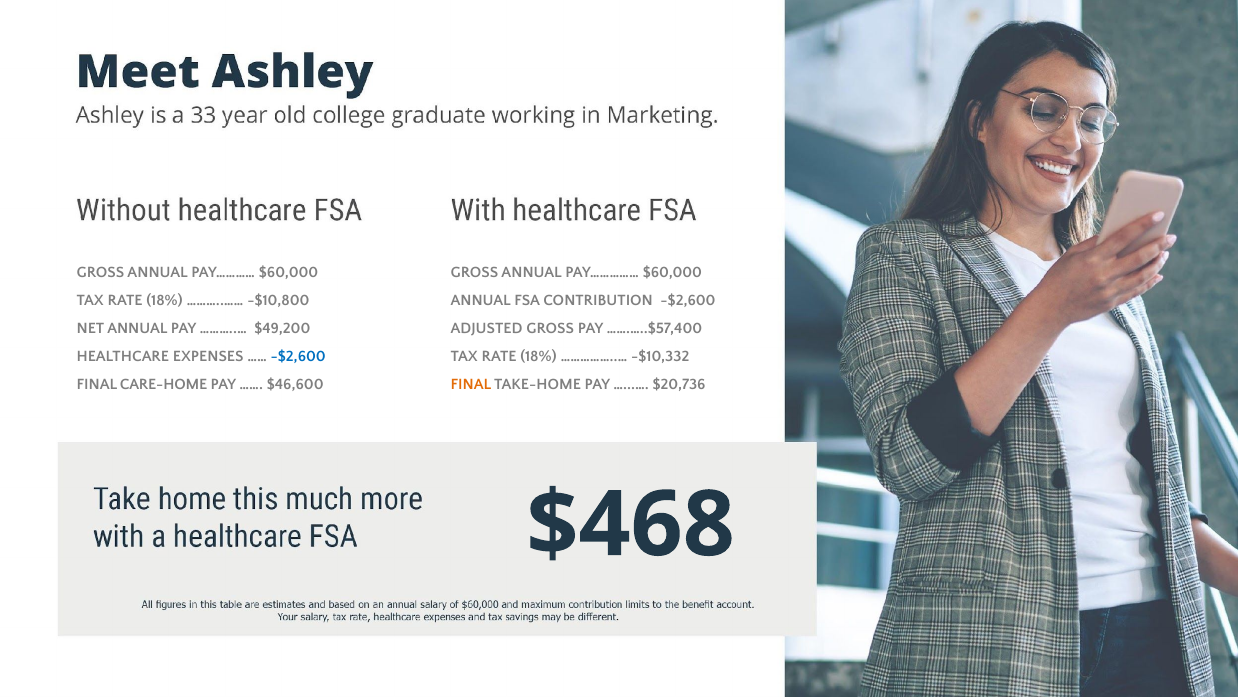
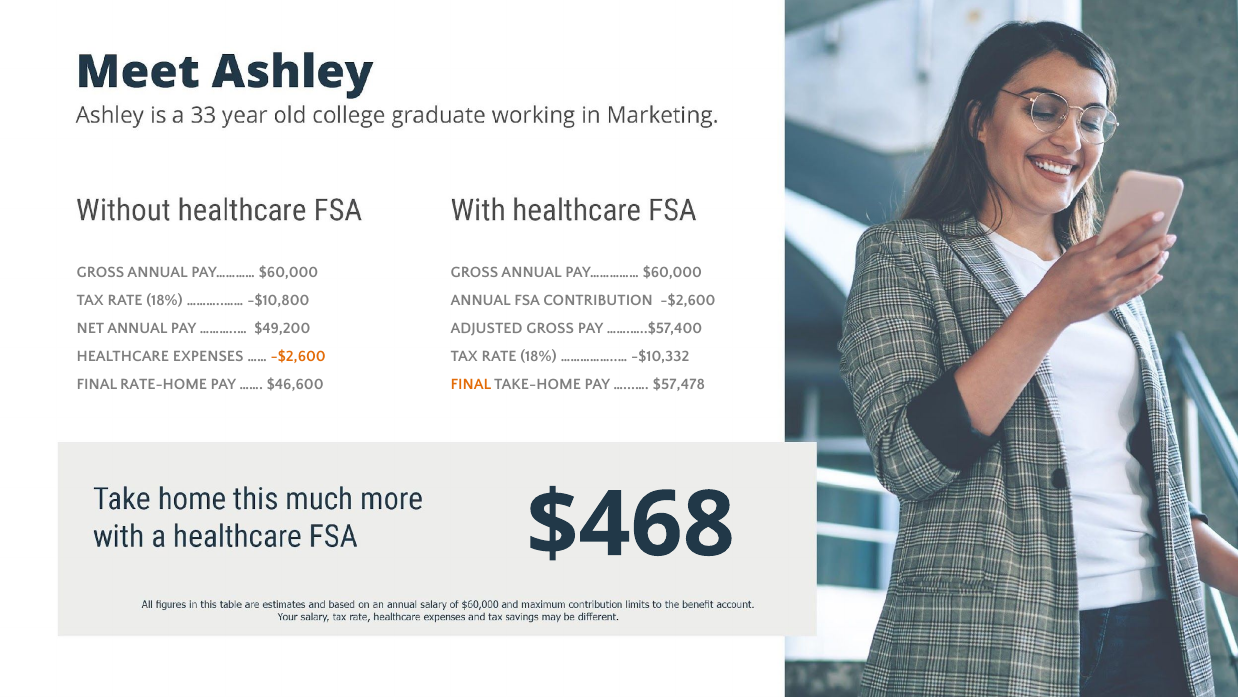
-$2,600 colour: blue -> orange (298, 356)
CARE-HOME: CARE-HOME -> RATE-HOME (164, 384)
$20,736: $20,736 -> $57,478 (679, 384)
